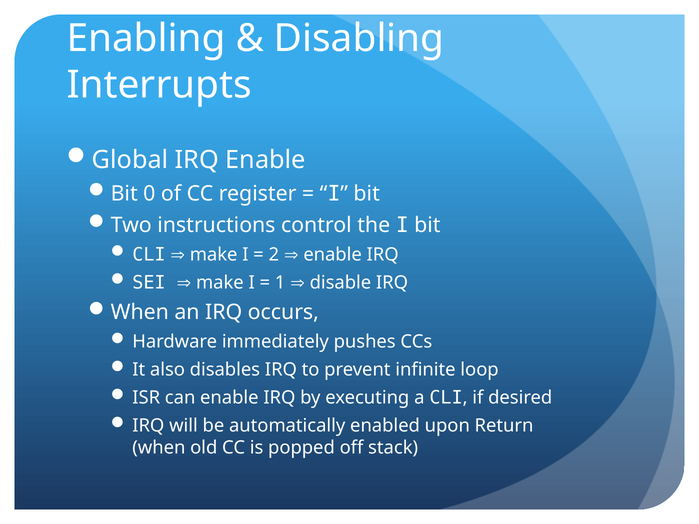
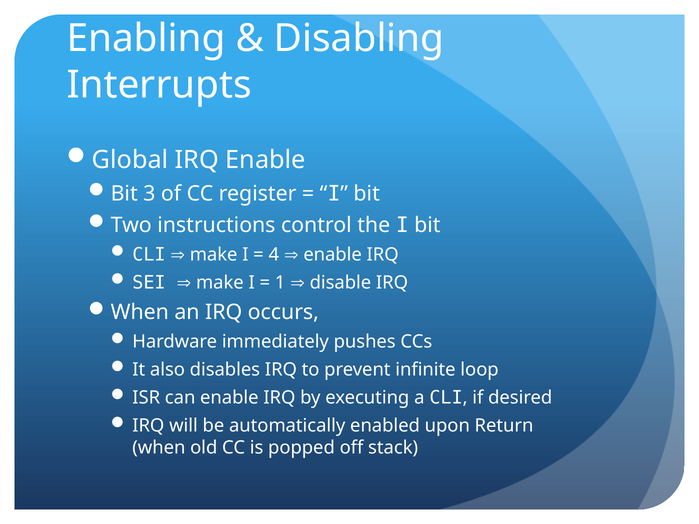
0: 0 -> 3 (149, 194)
2: 2 -> 4 (274, 255)
